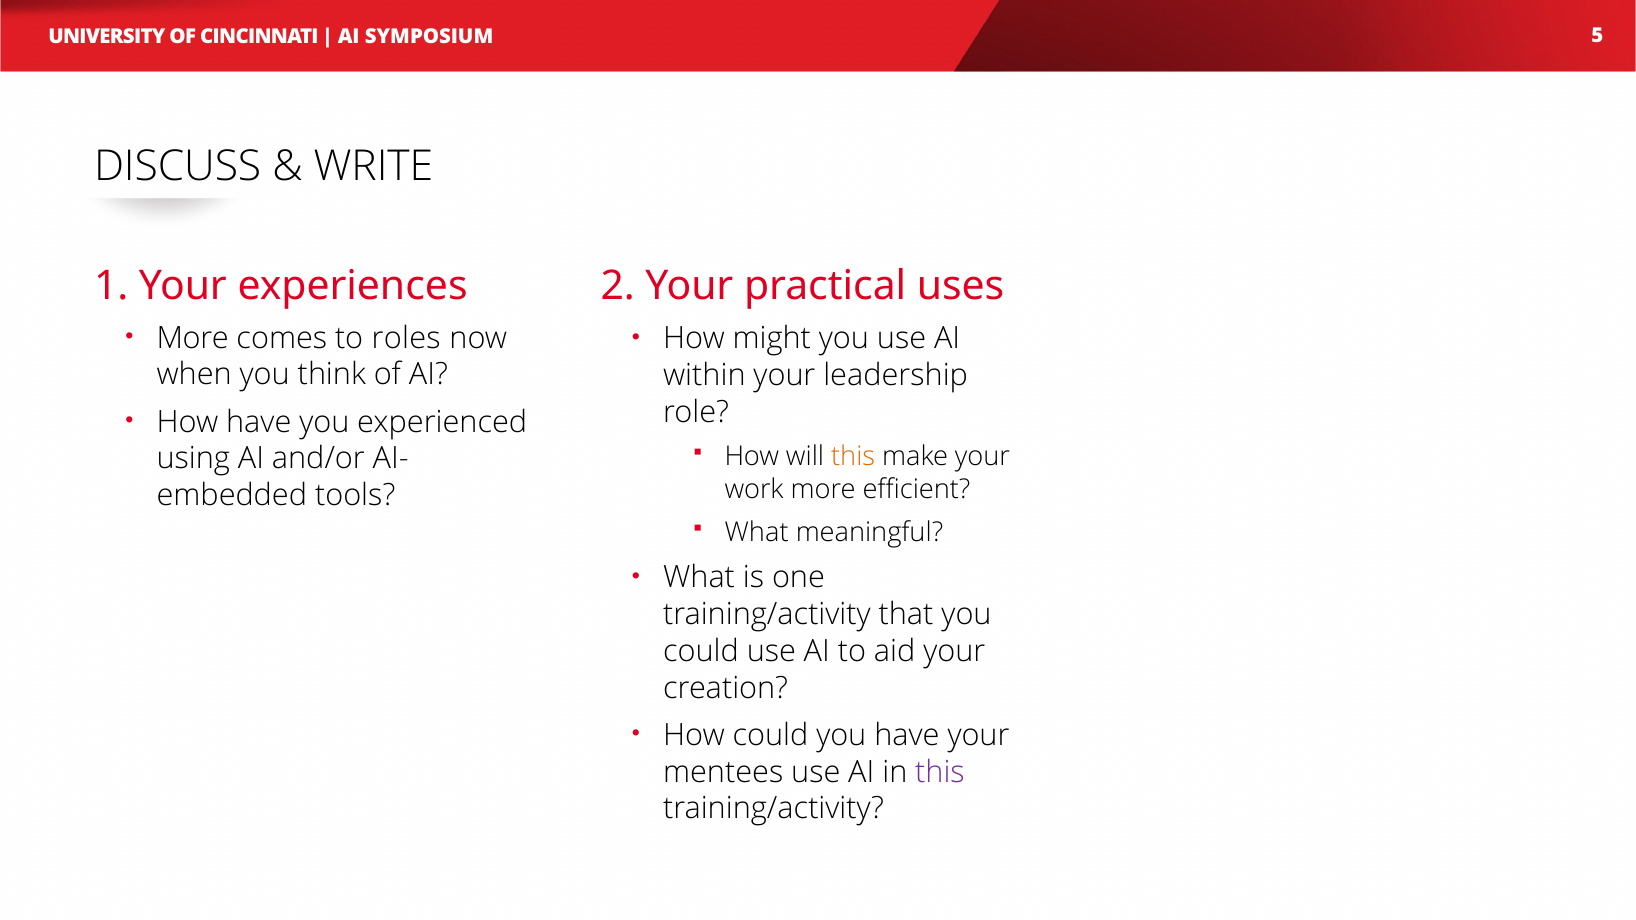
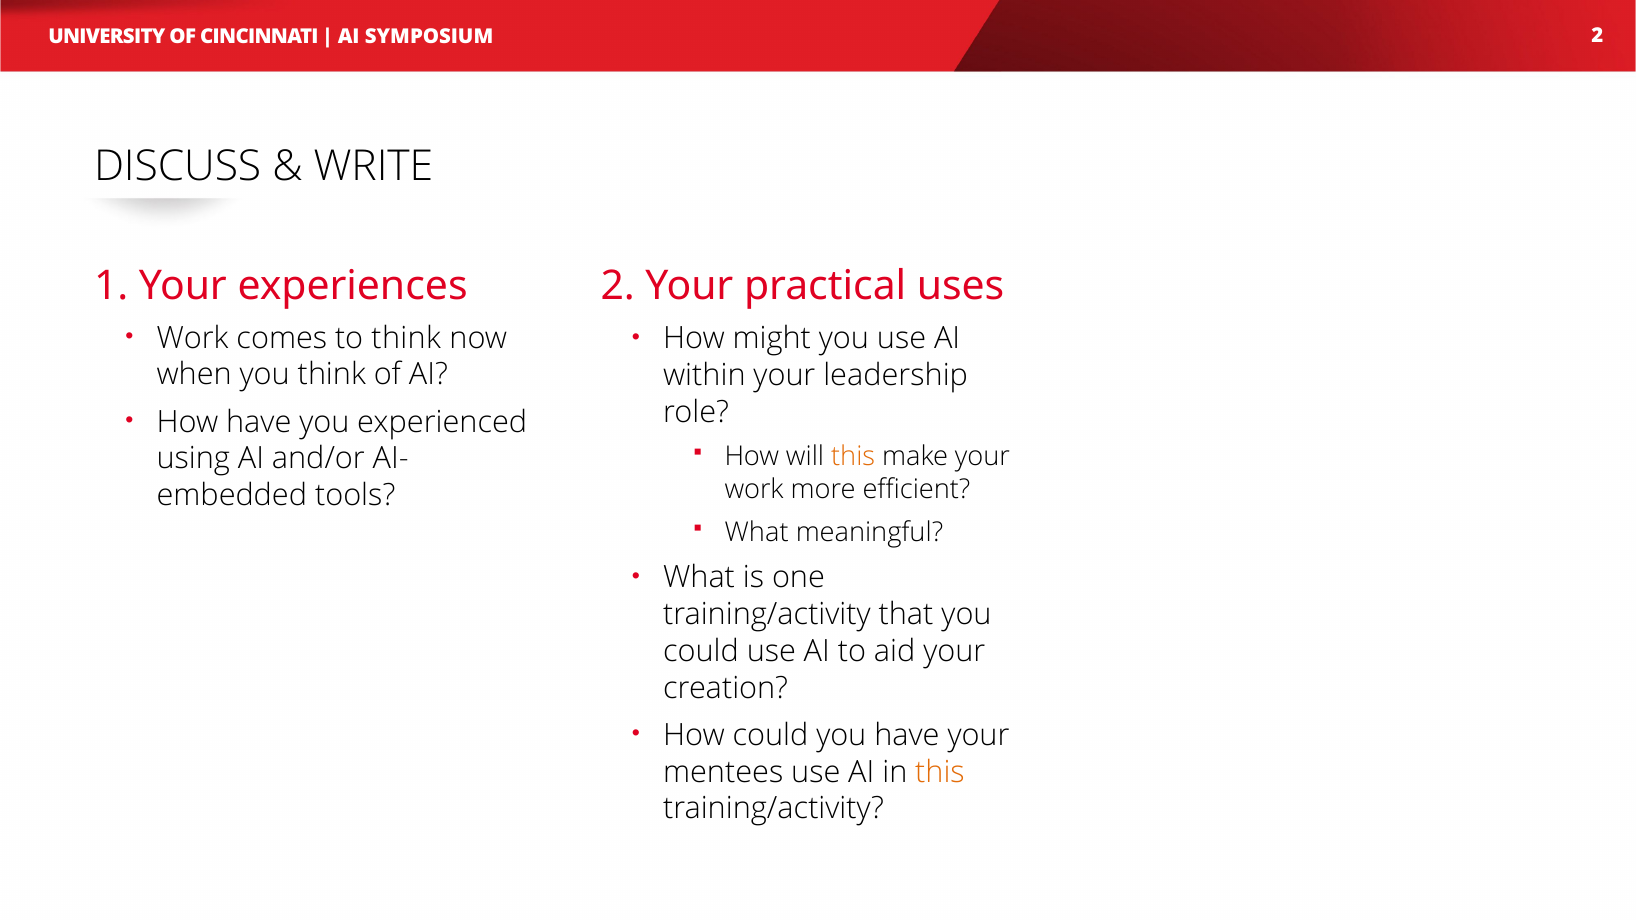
5: 5 -> 2 (1597, 36)
More: More -> Work (193, 338)
to roles: roles -> think (406, 338)
this colour: purple -> orange (940, 772)
